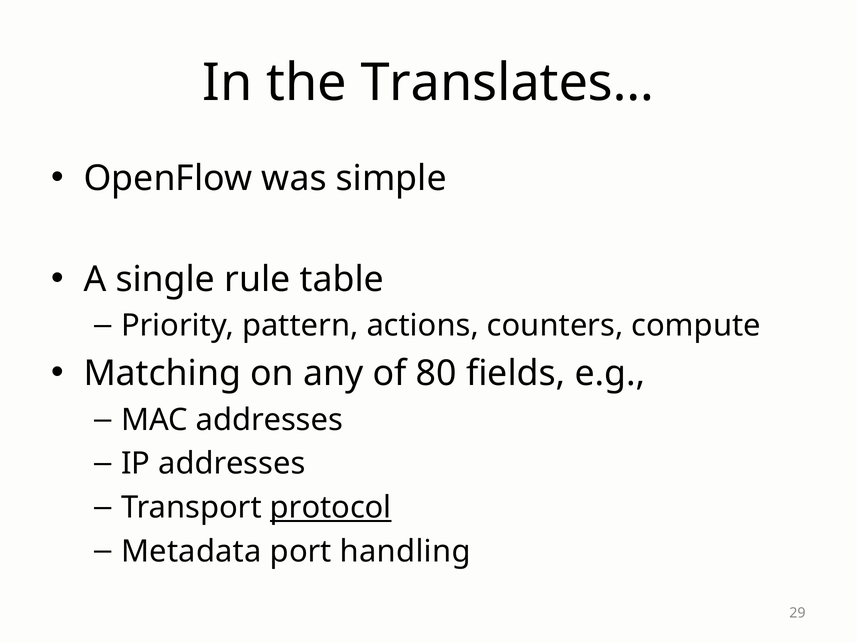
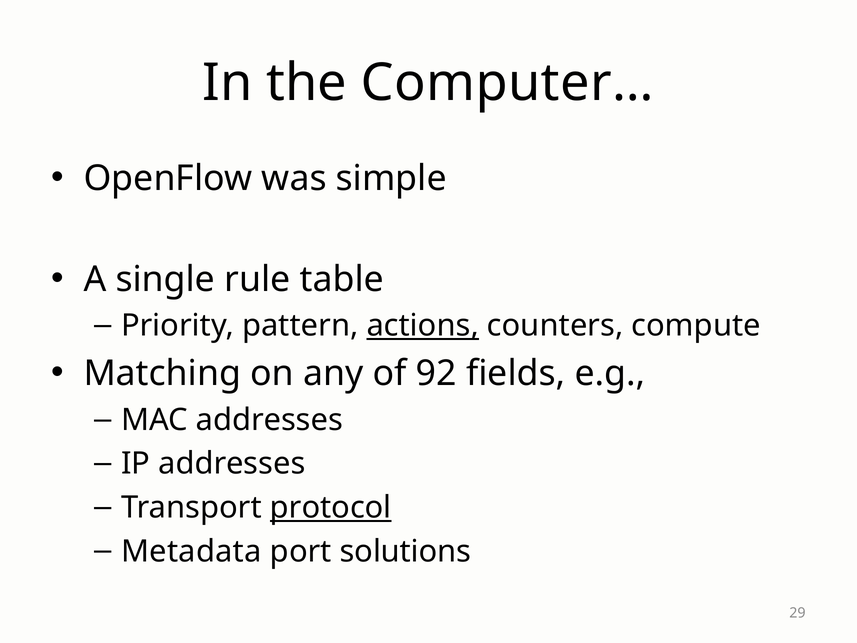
Translates…: Translates… -> Computer… (507, 83)
actions underline: none -> present (423, 325)
80: 80 -> 92 (436, 373)
handling: handling -> solutions (405, 551)
